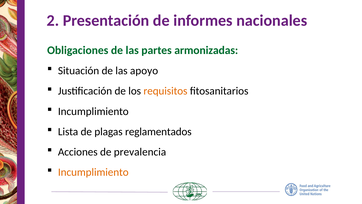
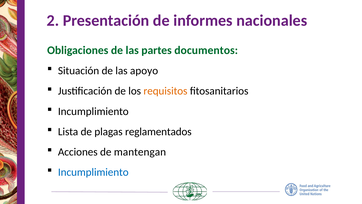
armonizadas: armonizadas -> documentos (206, 50)
prevalencia: prevalencia -> mantengan (140, 152)
Incumplimiento colour: orange -> blue (93, 172)
